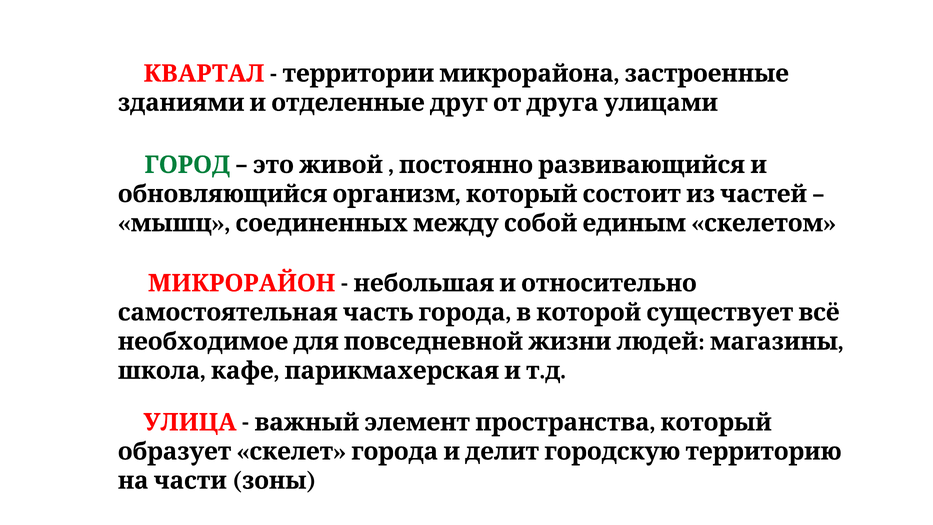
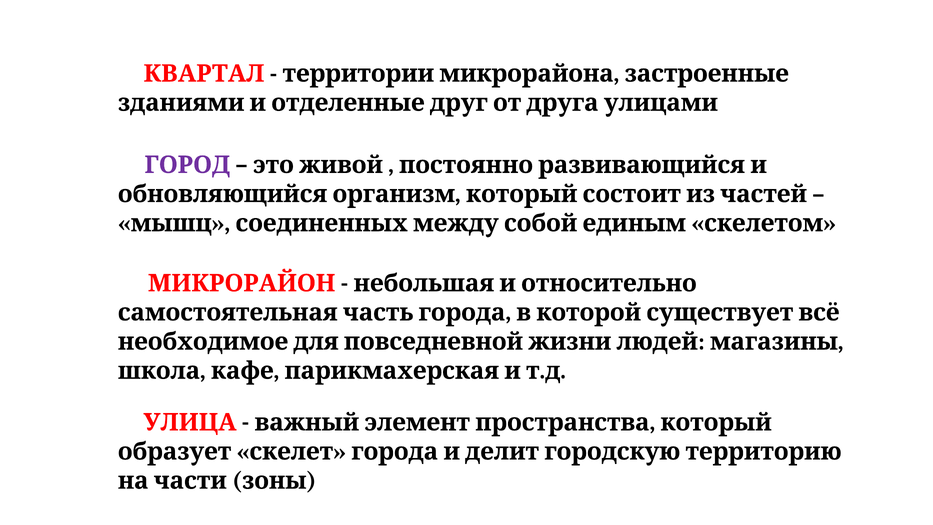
ГОРОД colour: green -> purple (187, 165)
